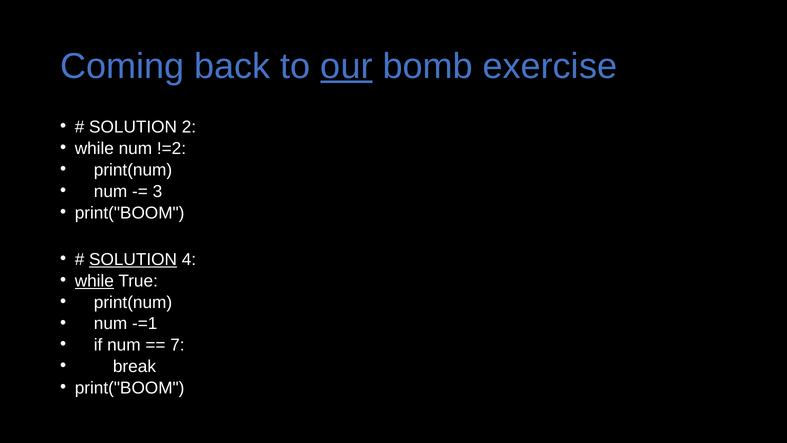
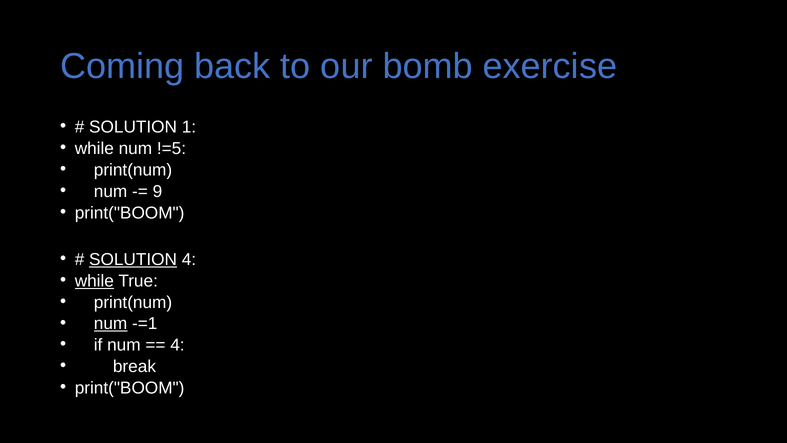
our underline: present -> none (347, 66)
2: 2 -> 1 (189, 127)
!=2: !=2 -> !=5 (172, 148)
3: 3 -> 9 (157, 191)
num underline: none -> present (111, 324)
7: 7 -> 4 (177, 345)
